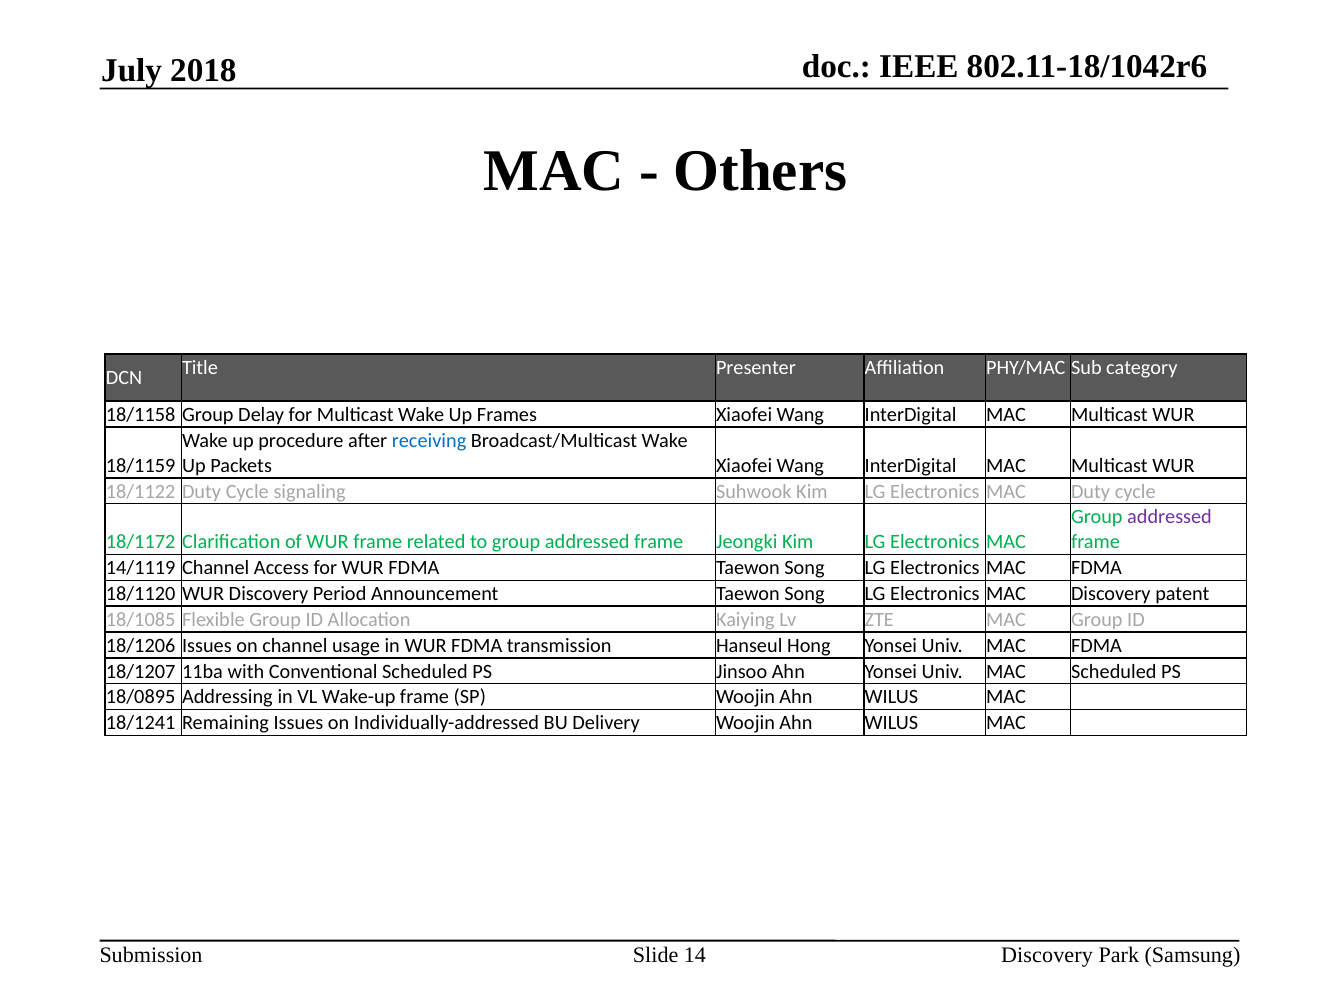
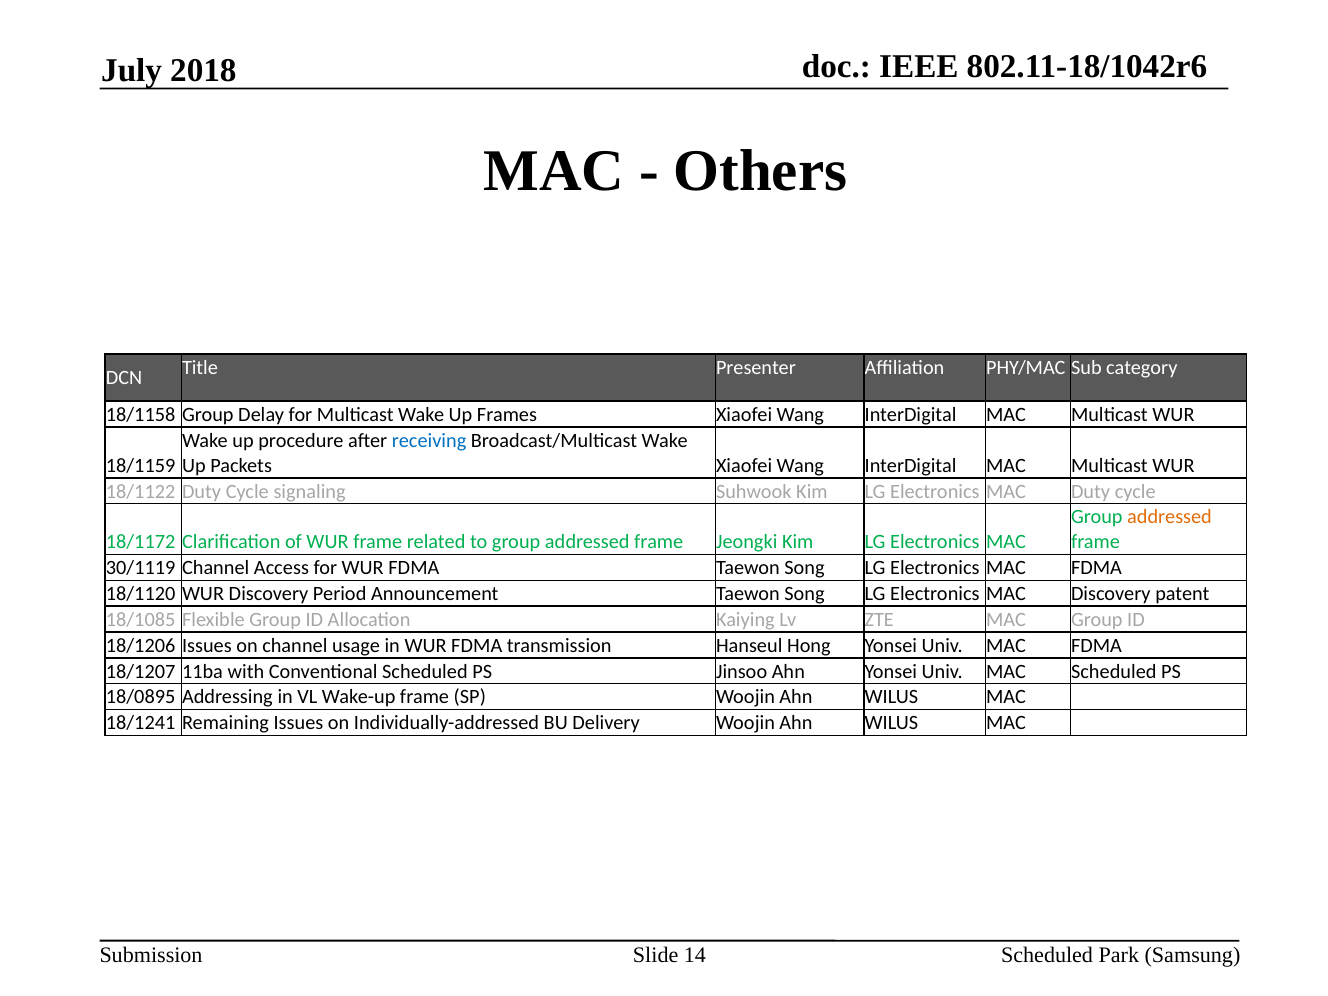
addressed colour: purple -> orange (1170, 517)
14/1119: 14/1119 -> 30/1119 (141, 568)
Discovery: Discovery -> Scheduled (1047, 955)
